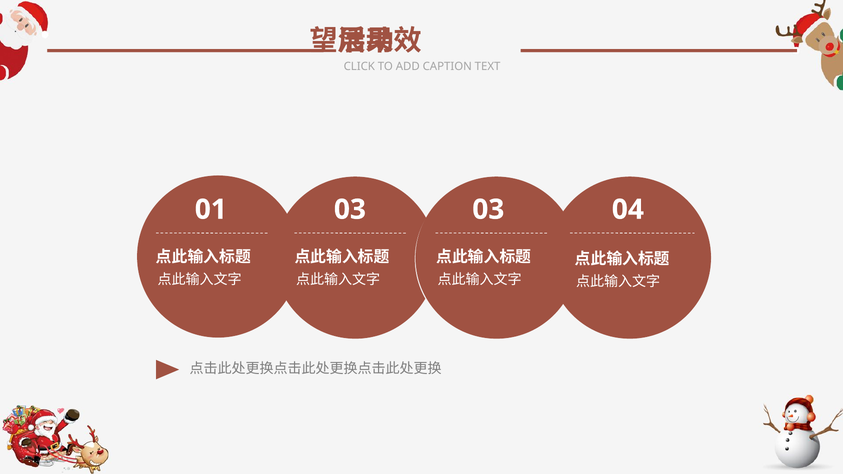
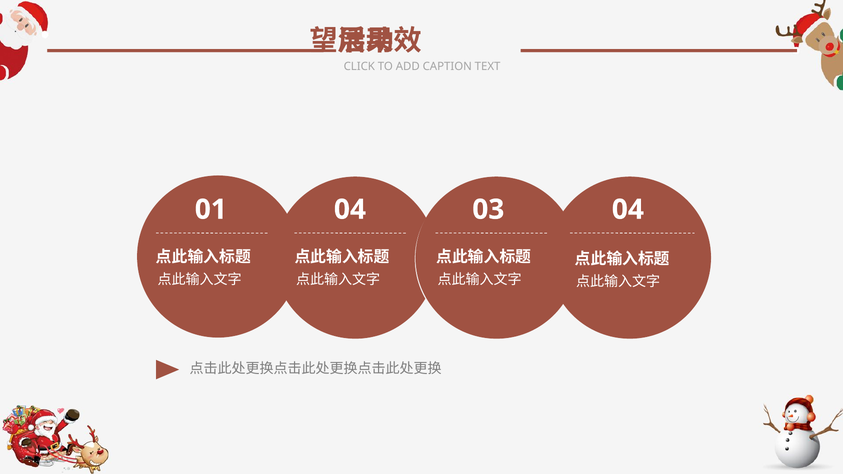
01 03: 03 -> 04 (350, 210)
